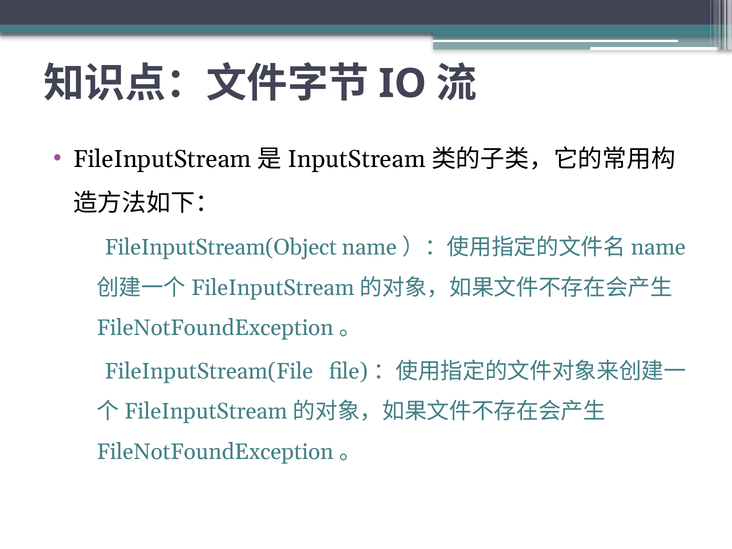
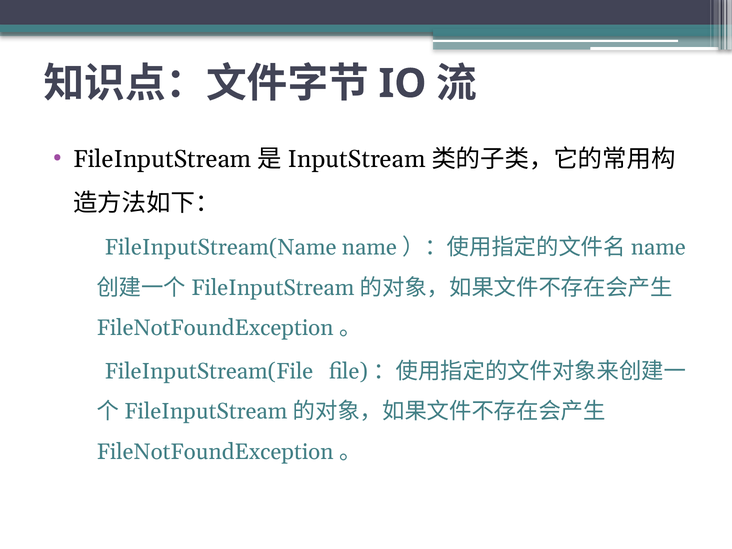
FileInputStream(Object: FileInputStream(Object -> FileInputStream(Name (220, 247)
